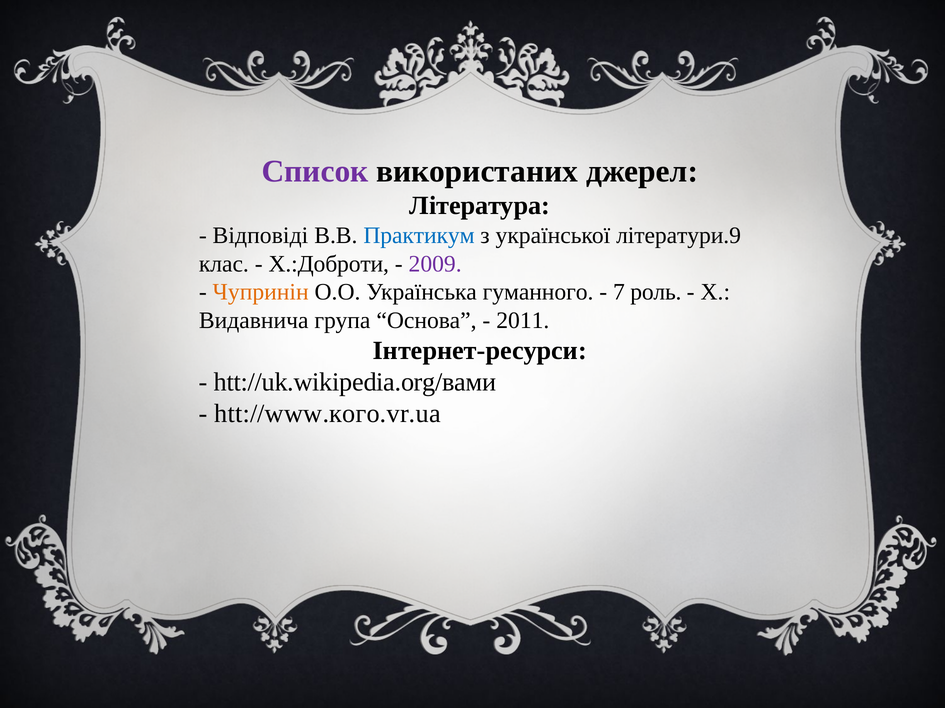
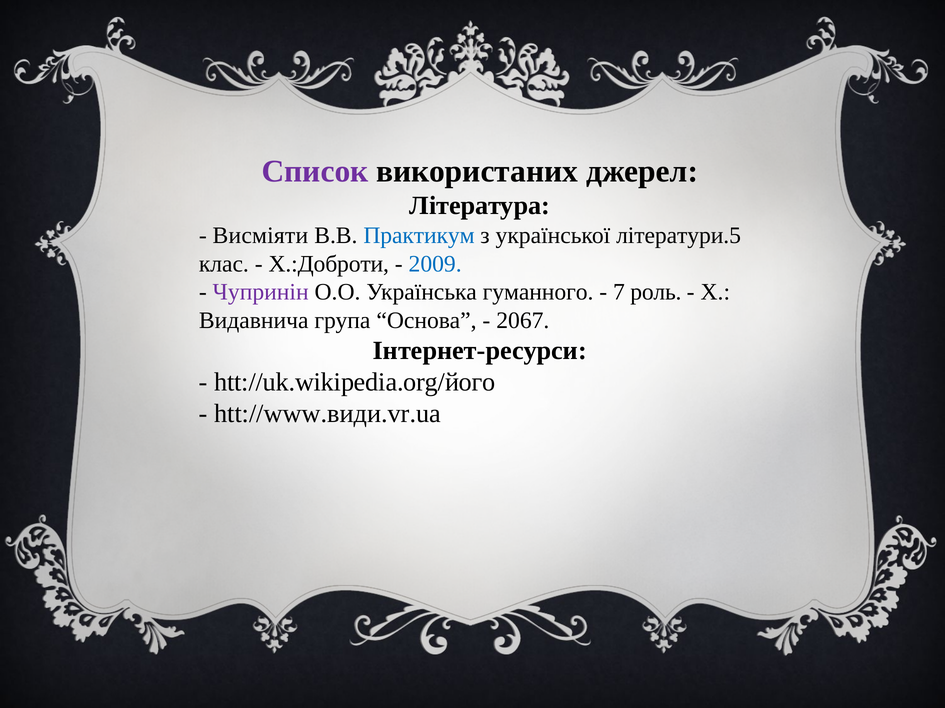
Відповіді: Відповіді -> Висміяти (260, 236)
літератури.9: літератури.9 -> літератури.5 (679, 236)
2009 colour: purple -> blue (435, 264)
Чупринін colour: orange -> purple (261, 292)
2011: 2011 -> 2067 (523, 321)
htt://uk.wikipedia.org/вами: htt://uk.wikipedia.org/вами -> htt://uk.wikipedia.org/його (355, 382)
htt://www.кого.vr.ua: htt://www.кого.vr.ua -> htt://www.види.vr.ua (328, 414)
